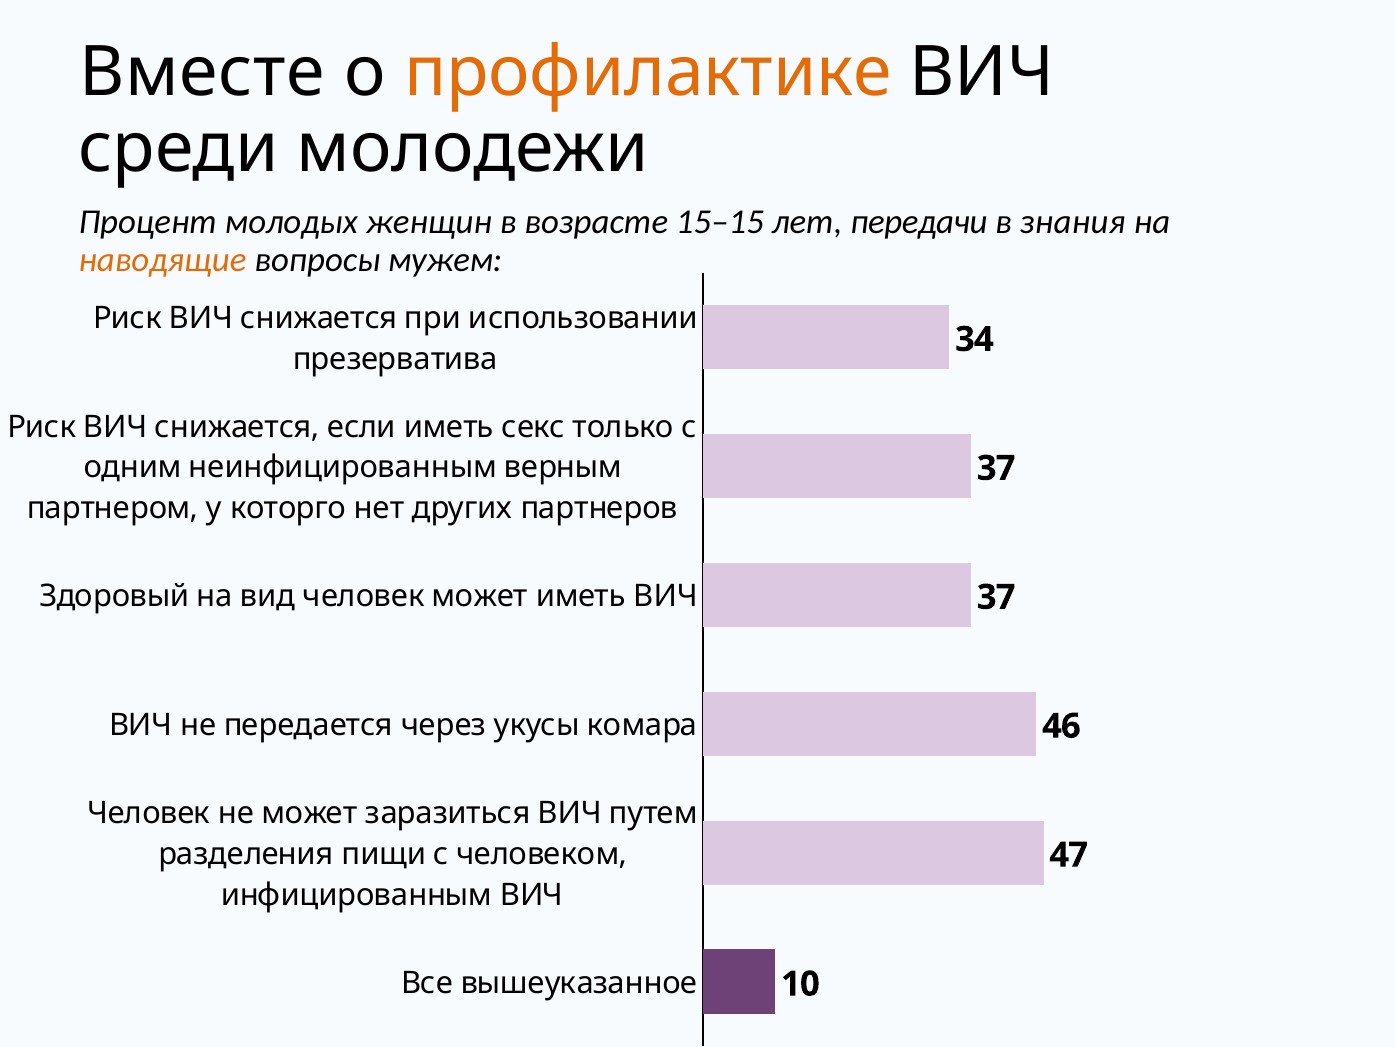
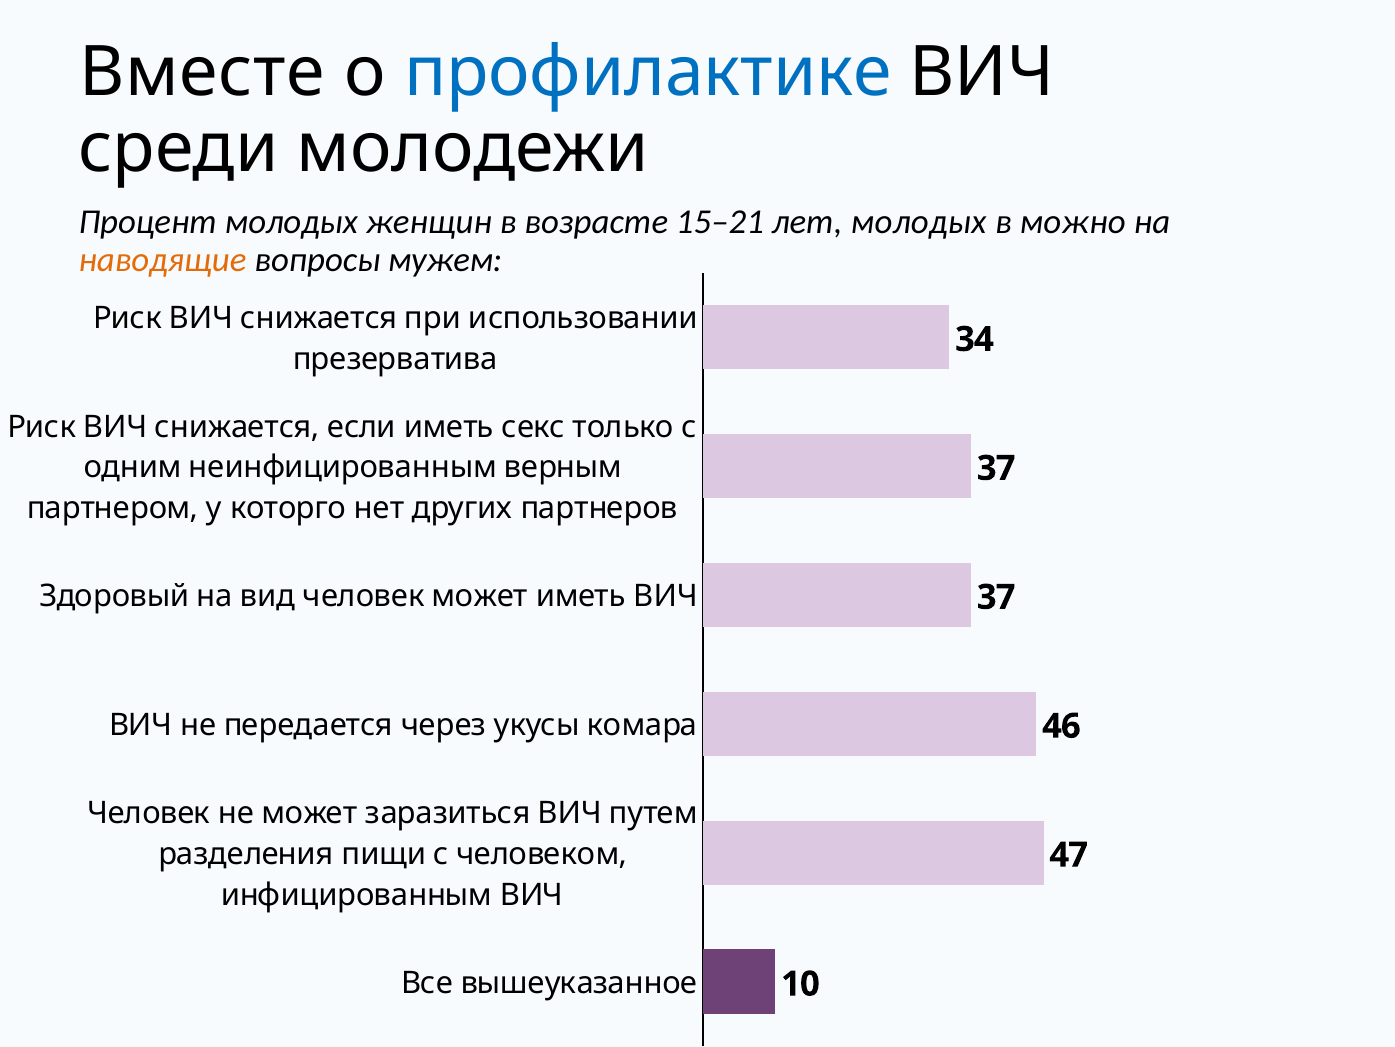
профилактике colour: orange -> blue (648, 73)
15–15: 15–15 -> 15–21 (720, 222)
лет передачи: передачи -> молодых (919, 222)
знания: знания -> можно (1073, 222)
